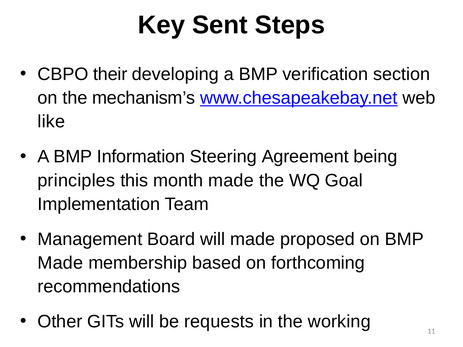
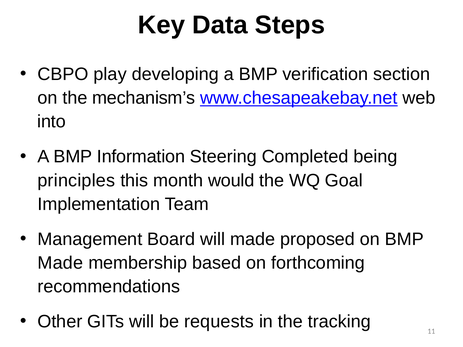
Sent: Sent -> Data (220, 25)
their: their -> play (110, 74)
like: like -> into (52, 122)
Agreement: Agreement -> Completed (305, 157)
month made: made -> would (231, 181)
working: working -> tracking (339, 322)
